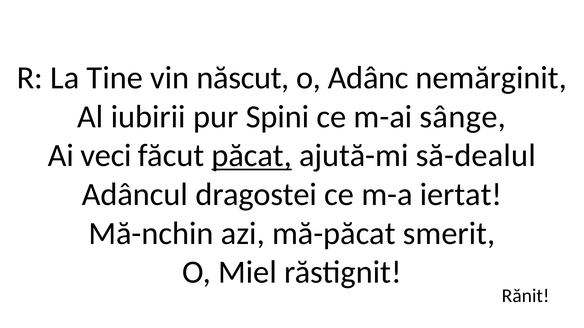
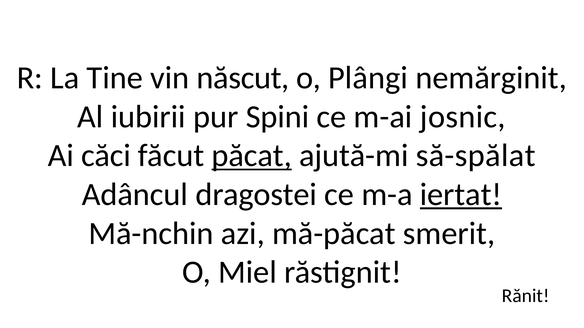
Adânc: Adânc -> Plângi (368, 78)
sânge: sânge -> josnic (463, 117)
veci: veci -> căci (106, 156)
să-dealul: să-dealul -> să-spălat (476, 156)
iertat underline: none -> present (461, 195)
